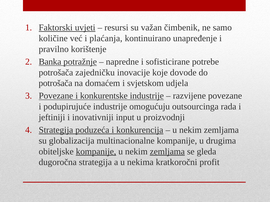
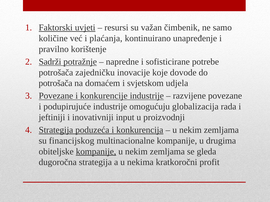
Banka: Banka -> Sadrži (50, 62)
konkurentske: konkurentske -> konkurencije (104, 96)
outsourcinga: outsourcinga -> globalizacija (195, 107)
globalizacija: globalizacija -> financijskog (72, 141)
zemljama underline: present -> none (167, 152)
